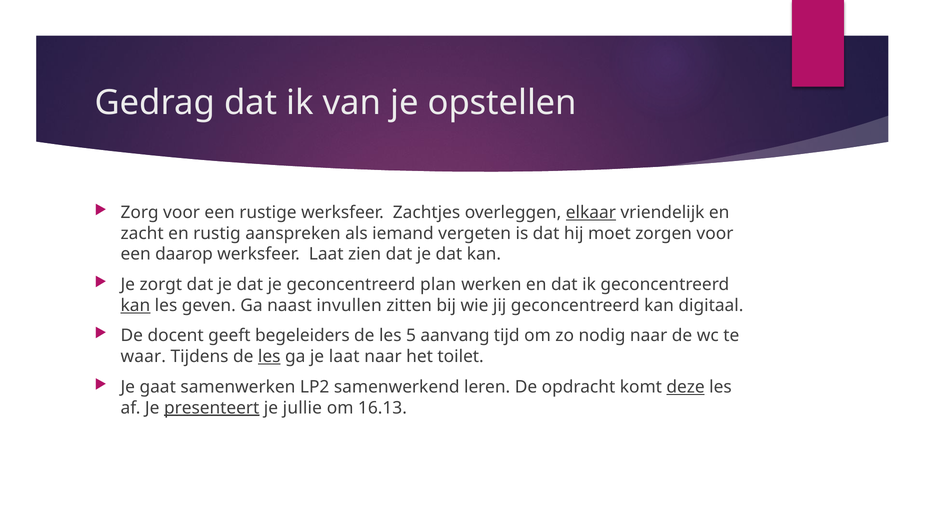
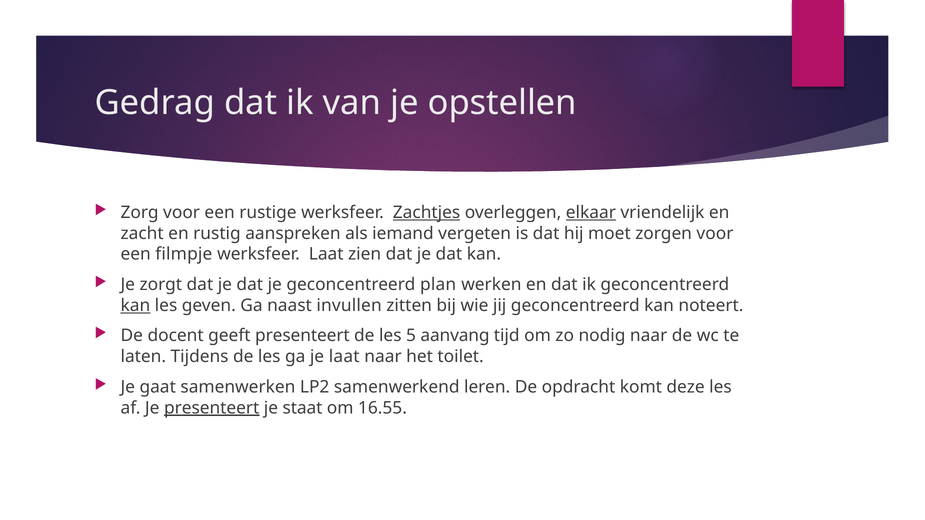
Zachtjes underline: none -> present (427, 213)
daarop: daarop -> filmpje (184, 254)
digitaal: digitaal -> noteert (711, 306)
geeft begeleiders: begeleiders -> presenteert (302, 336)
waar: waar -> laten (143, 357)
les underline: present -> none (269, 357)
deze underline: present -> none (686, 387)
jullie: jullie -> staat (303, 408)
16.13: 16.13 -> 16.55 (382, 408)
